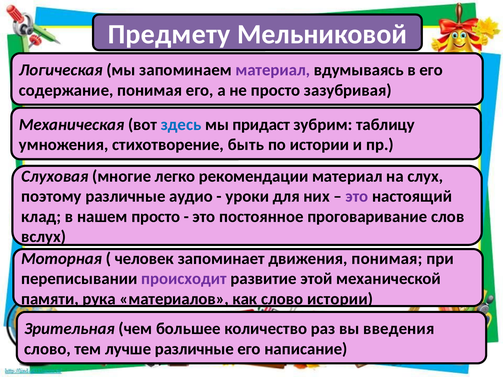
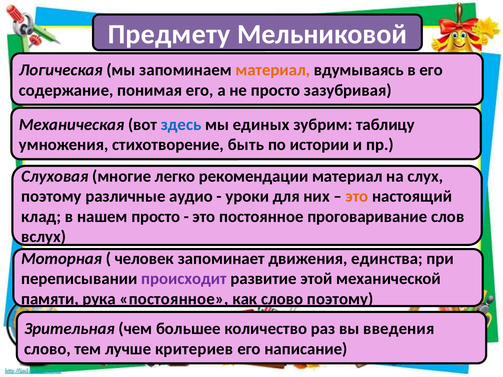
материал colour: purple -> orange (273, 70)
придаст: придаст -> единых (261, 125)
это colour: purple -> orange (357, 197)
движения понимая: понимая -> единства (387, 259)
рука материалов: материалов -> постоянное (174, 299)
слово истории: истории -> поэтому (340, 299)
лучше различные: различные -> критериев (194, 349)
